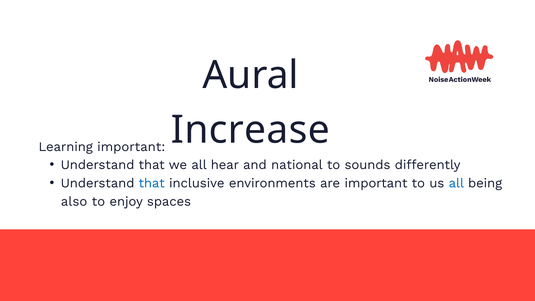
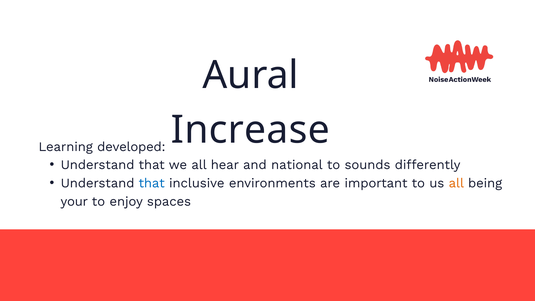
Learning important: important -> developed (131, 147)
all colour: blue -> orange (456, 183)
also: also -> your (74, 201)
